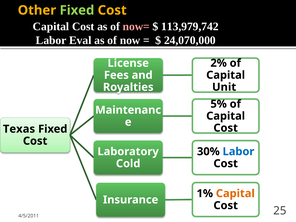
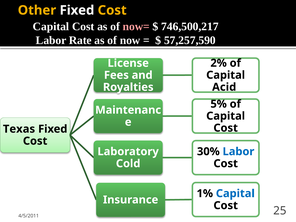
Fixed colour: light green -> white (77, 10)
113,979,742: 113,979,742 -> 746,500,217 (190, 26)
Eval: Eval -> Rate (80, 40)
24,070,000: 24,070,000 -> 57,257,590 (190, 40)
Unit: Unit -> Acid (224, 87)
Capital colour: orange -> blue (235, 193)
